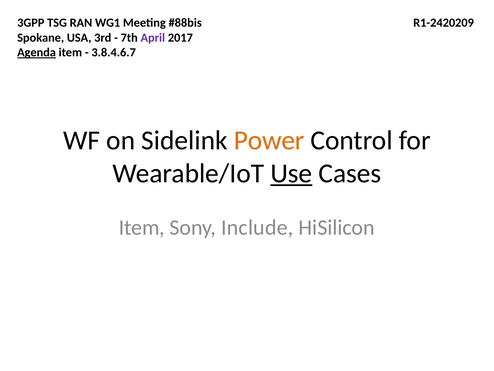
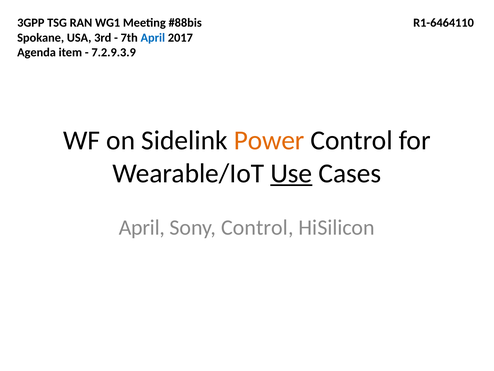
R1-2420209: R1-2420209 -> R1-6464110 (444, 23)
April colour: purple -> blue (153, 38)
Agenda underline: present -> none (37, 52)
3.8.4.6.7: 3.8.4.6.7 -> 7.2.9.3.9 (114, 52)
Item: Item -> April (142, 227)
Sony Include: Include -> Control (257, 227)
